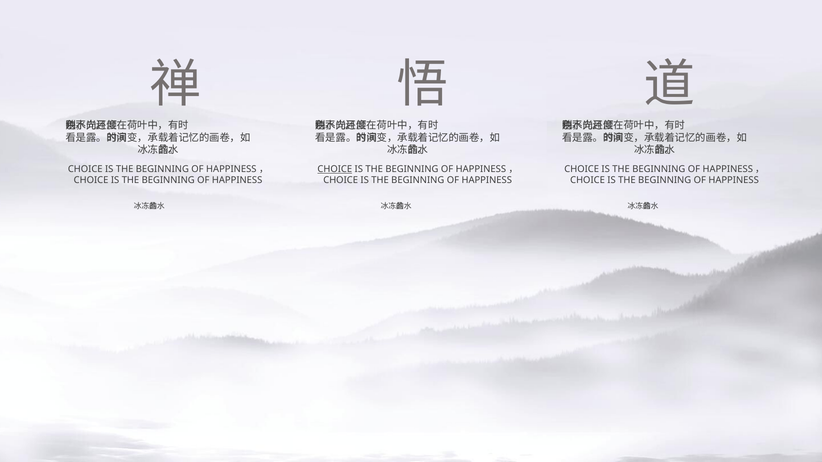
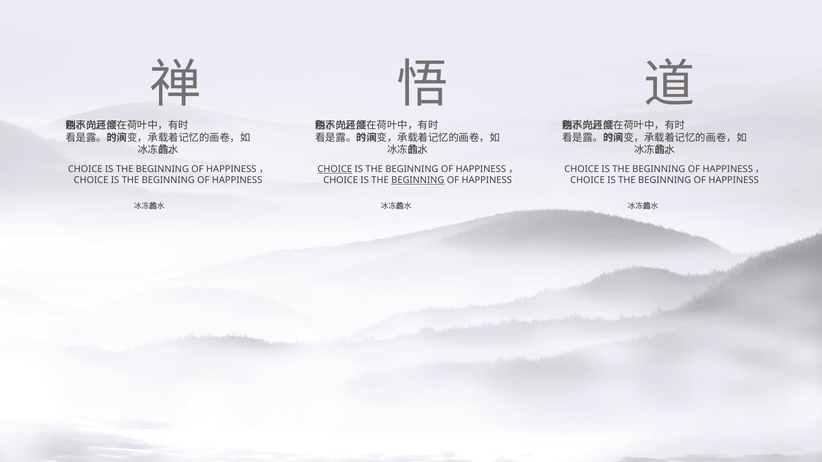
BEGINNING underline: none -> present (418, 180)
